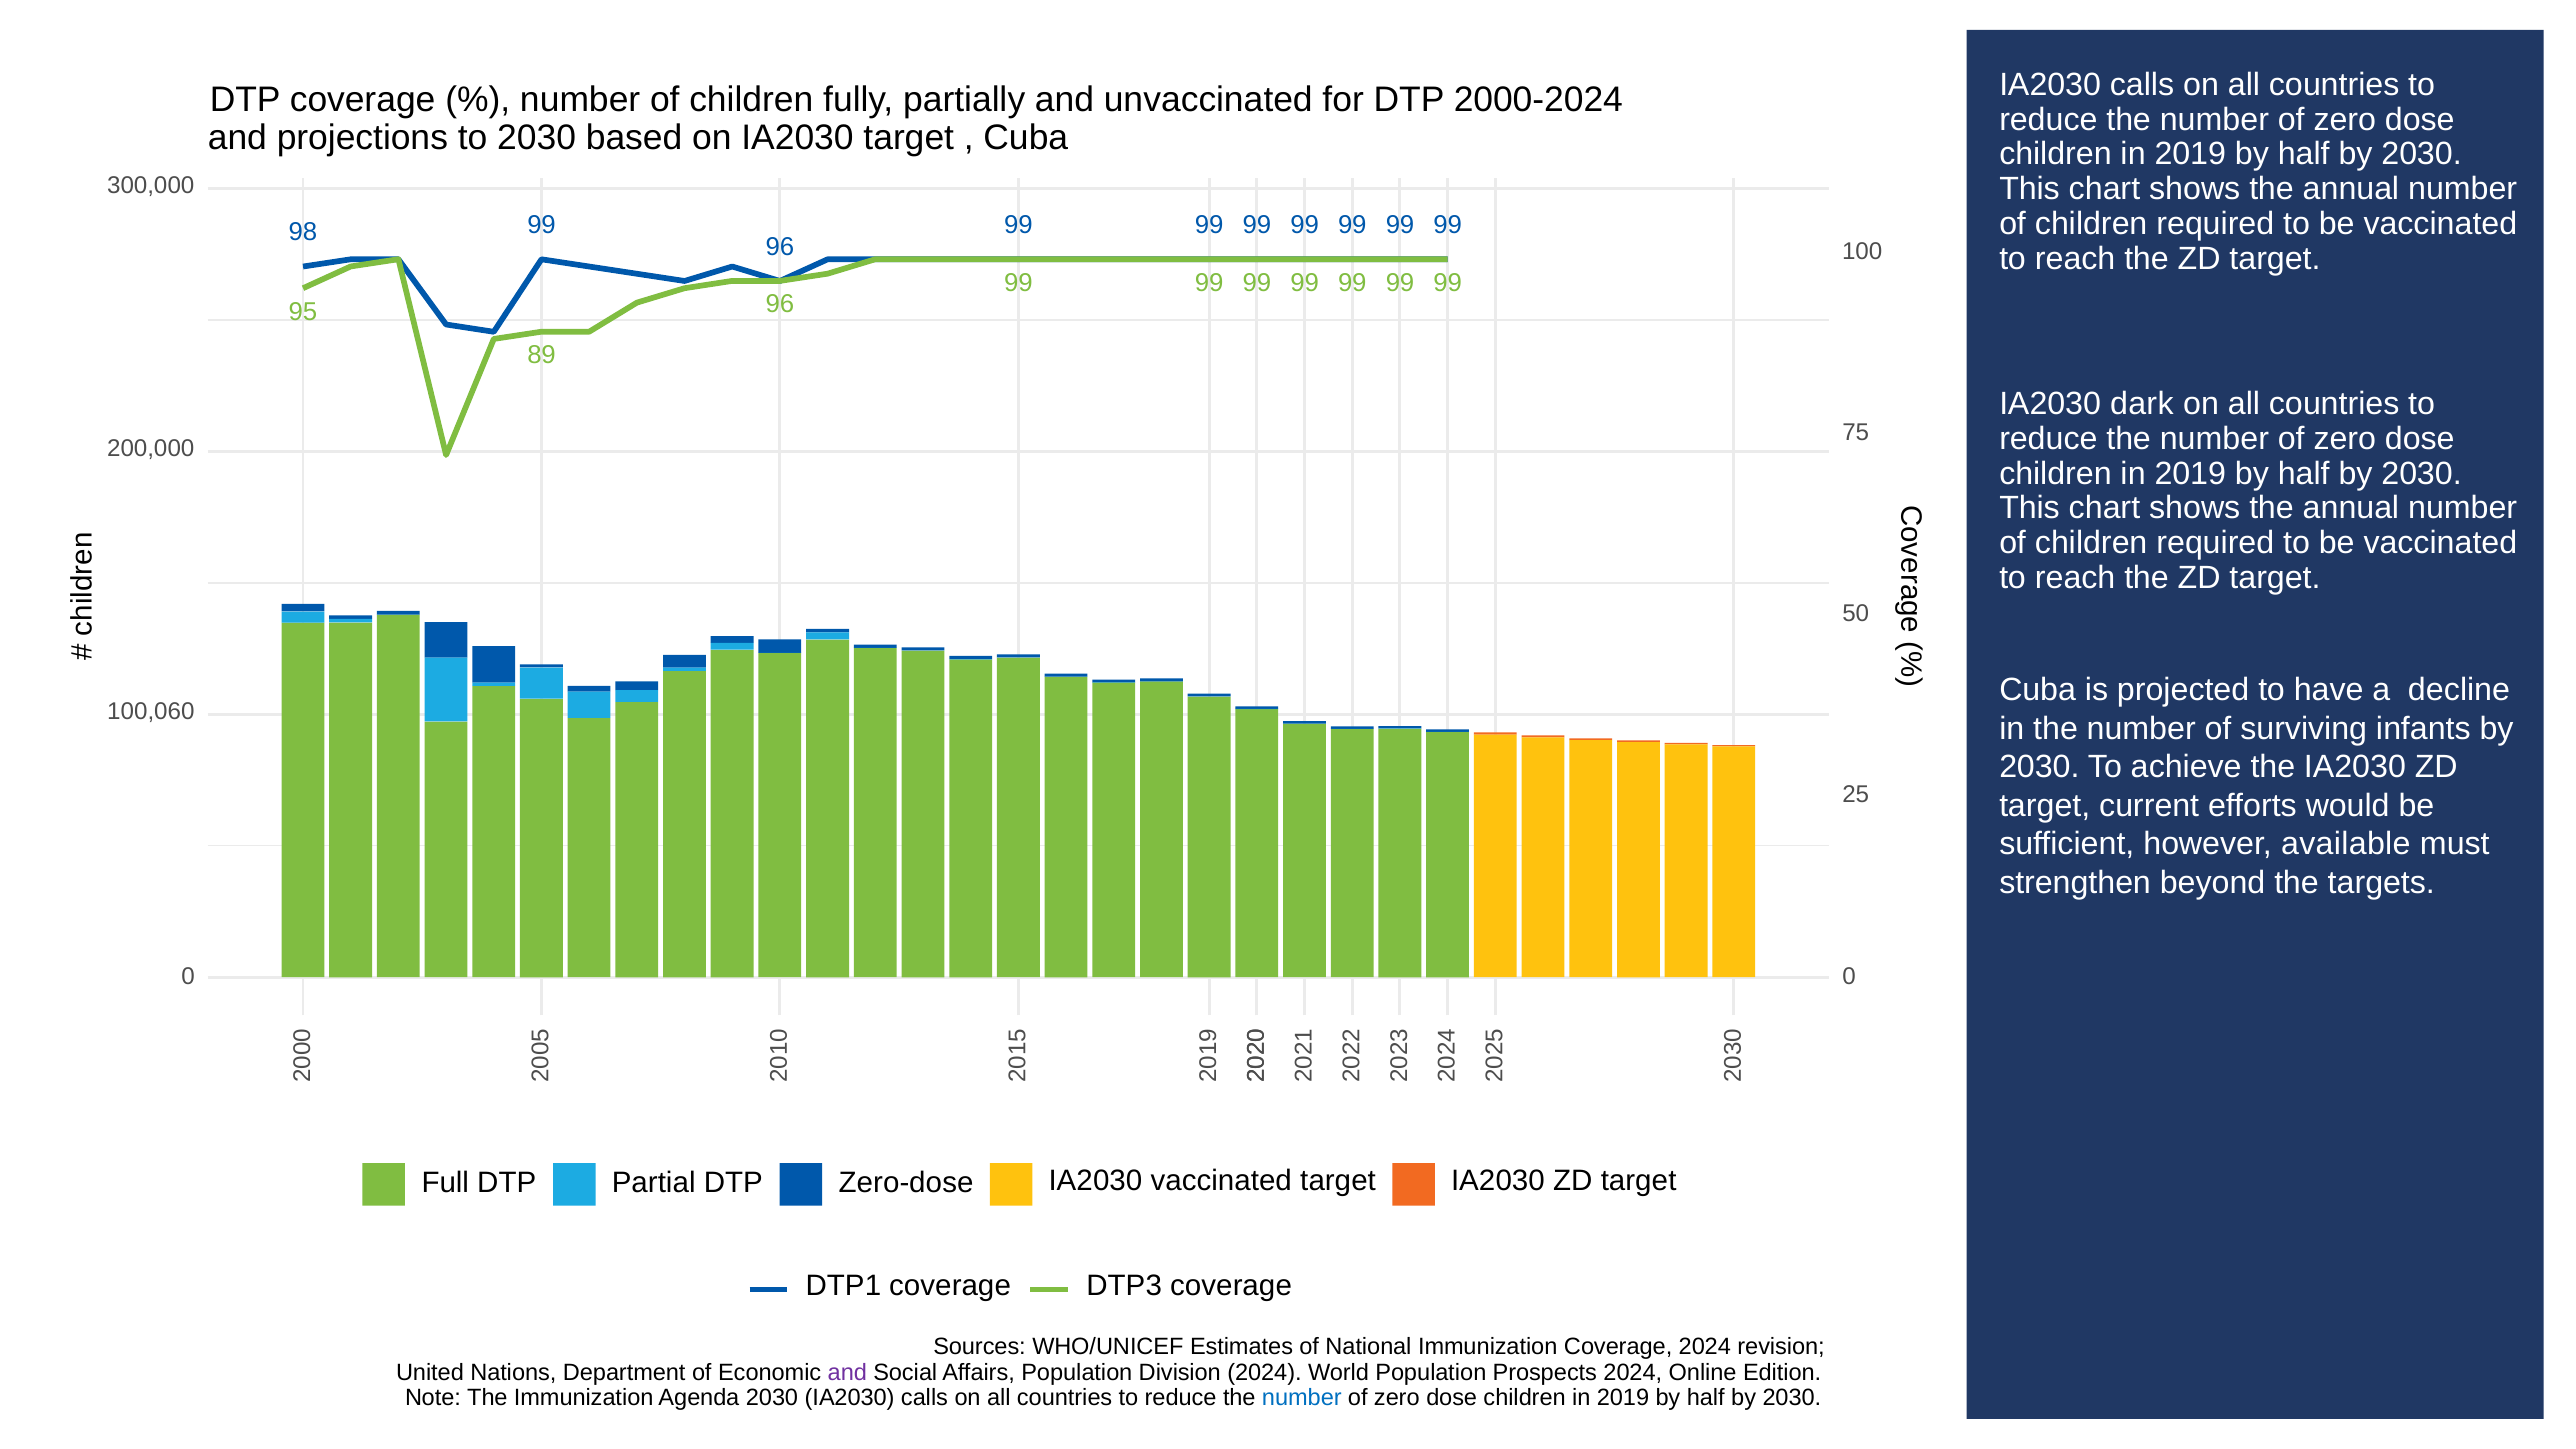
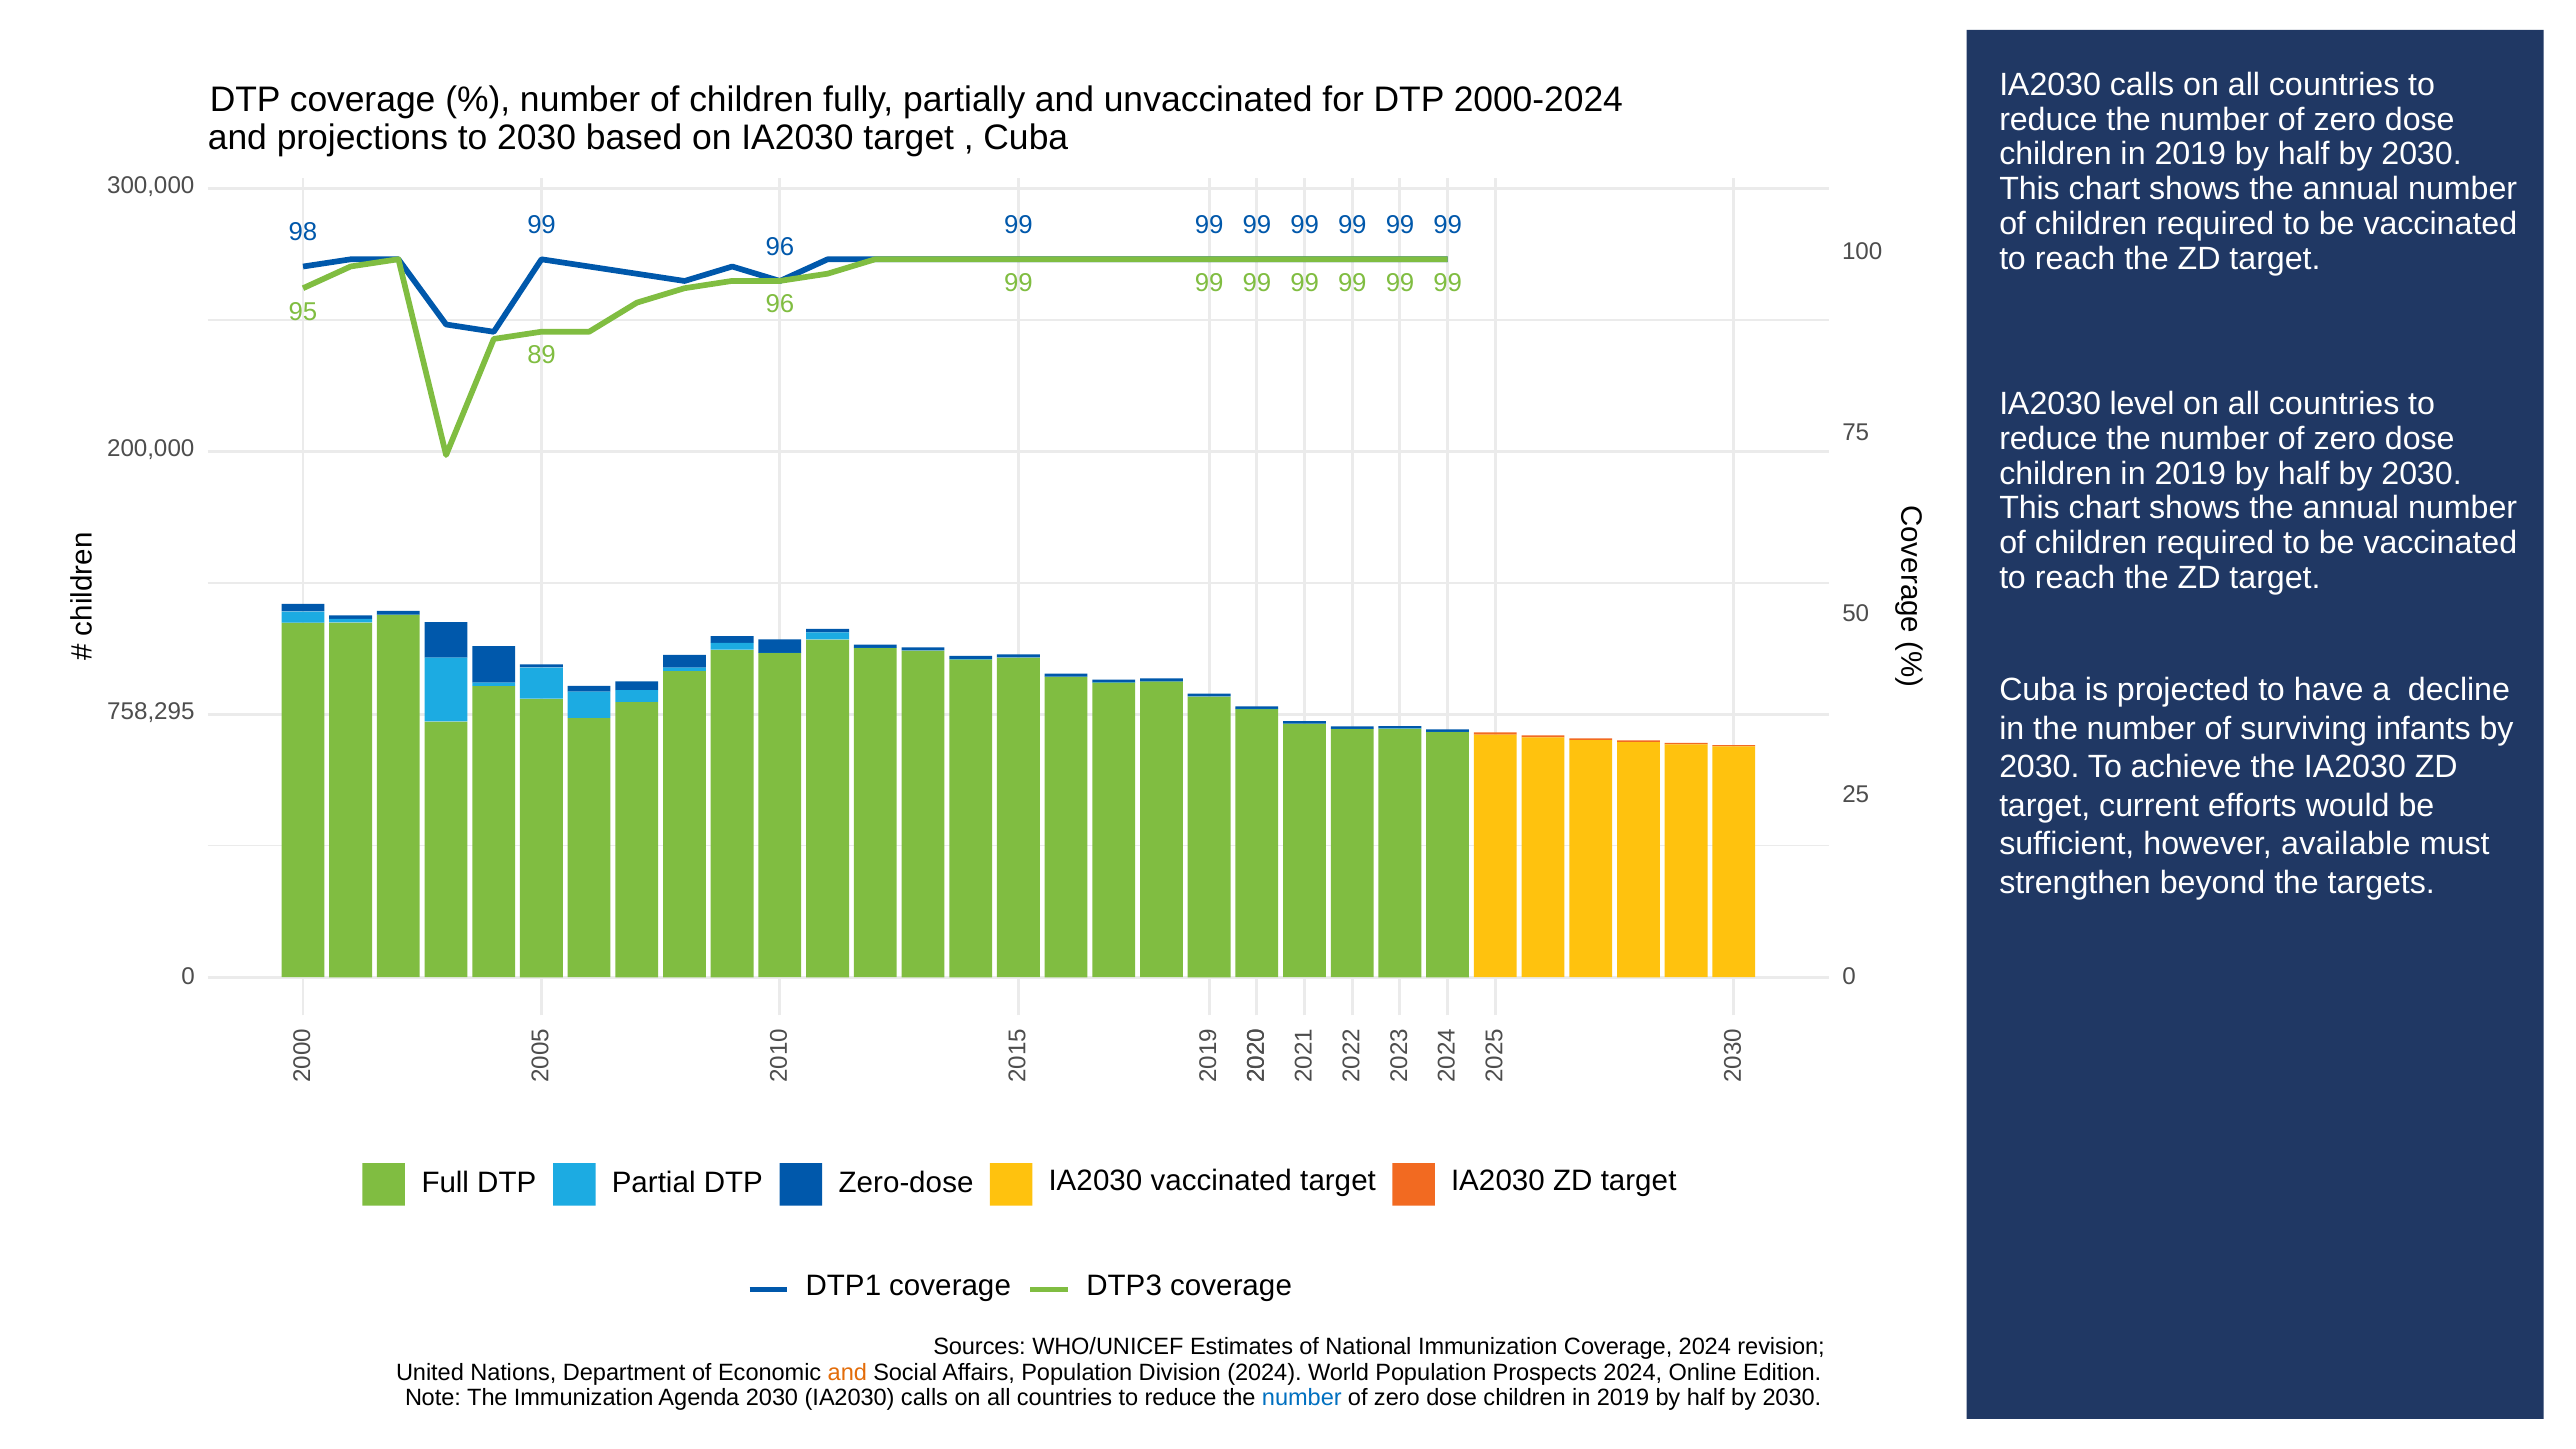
dark: dark -> level (2142, 404)
100,060: 100,060 -> 758,295 (151, 712)
and colour: purple -> orange (847, 1373)
